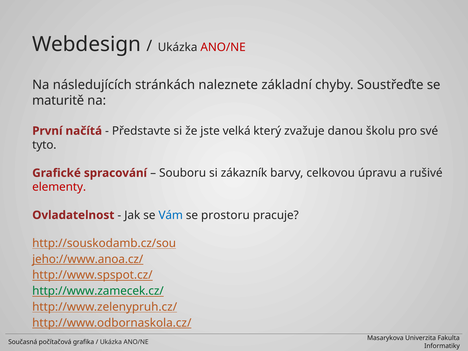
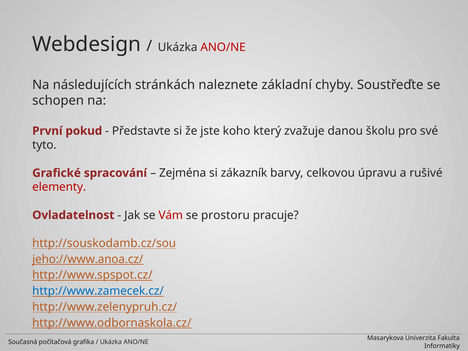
maturitě: maturitě -> schopen (58, 101)
načítá: načítá -> pokud (84, 131)
velká: velká -> koho (237, 131)
Souboru: Souboru -> Zejména (183, 173)
Vám colour: blue -> red (171, 215)
http://www.zamecek.cz/ colour: green -> blue (98, 291)
